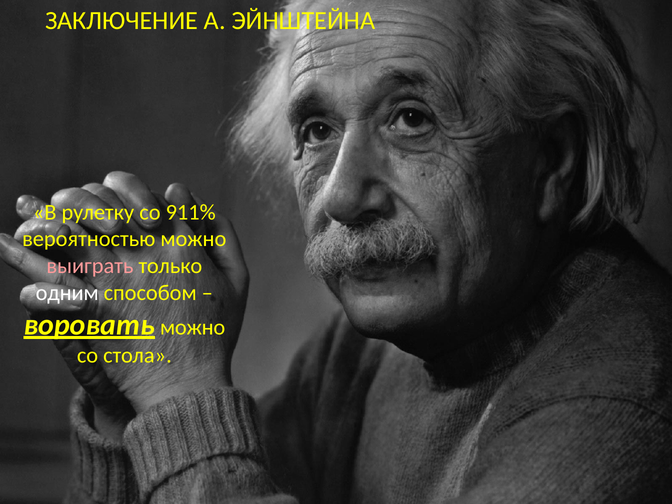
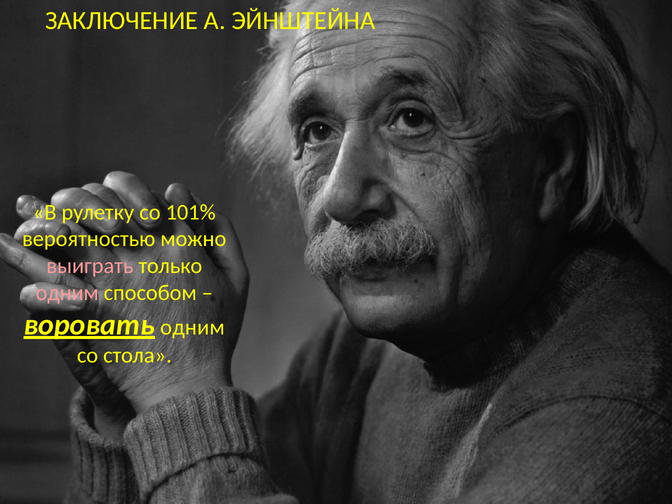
911%: 911% -> 101% (191, 212)
одним colour: white -> pink (67, 293)
можно: можно -> одним (192, 327)
